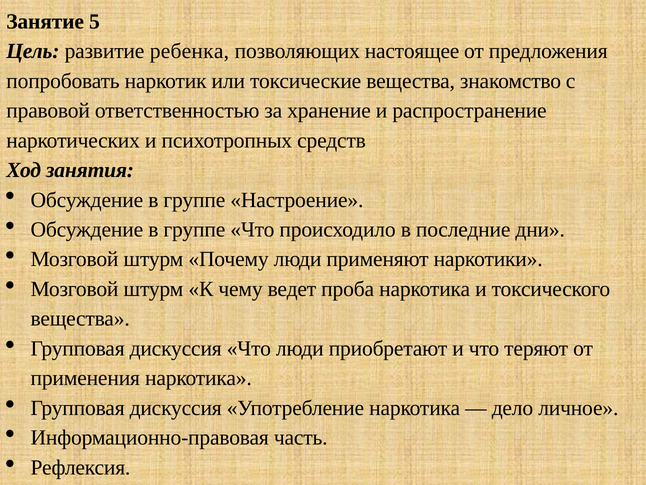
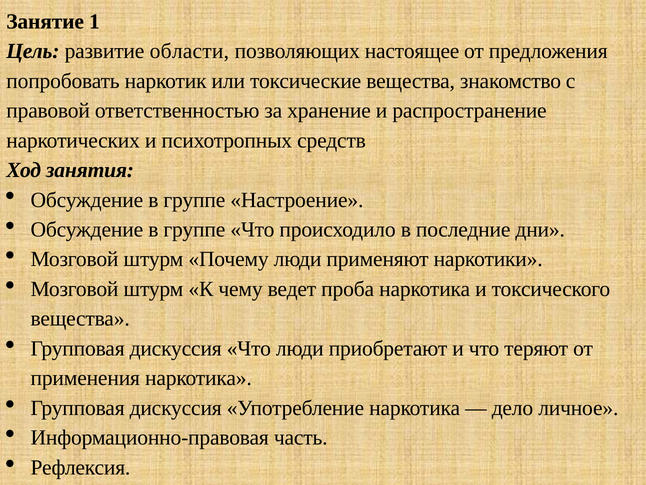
5: 5 -> 1 (94, 21)
ребенка: ребенка -> области (189, 51)
